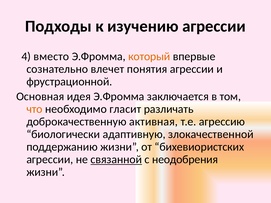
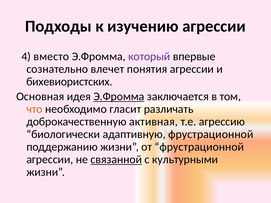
который colour: orange -> purple (149, 57)
фрустрационной: фрустрационной -> бихевиористских (69, 82)
Э.Фромма underline: none -> present (119, 97)
адаптивную злокачественной: злокачественной -> фрустрационной (211, 134)
от бихевиористских: бихевиористских -> фрустрационной (199, 147)
неодобрения: неодобрения -> культурными (185, 160)
